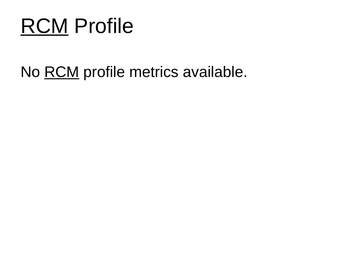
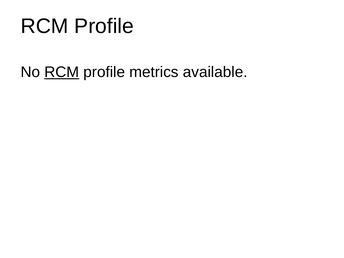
RCM underline: present -> none (45, 26)
